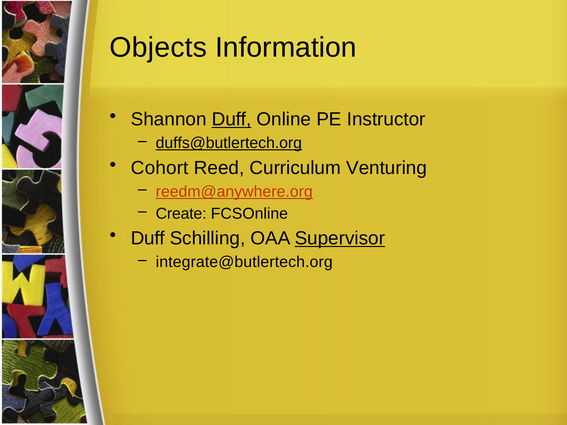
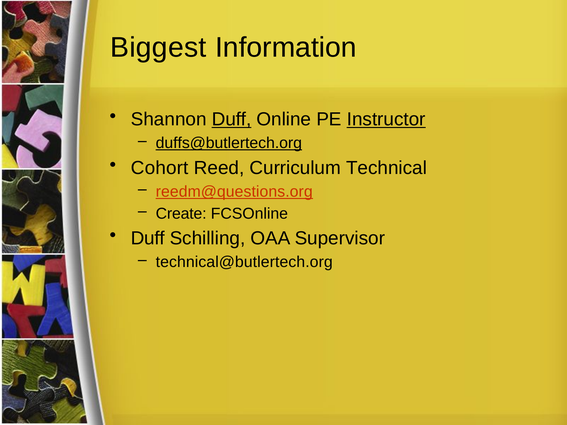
Objects: Objects -> Biggest (158, 47)
Instructor underline: none -> present (386, 119)
Venturing: Venturing -> Technical (387, 168)
reedm@anywhere.org: reedm@anywhere.org -> reedm@questions.org (234, 192)
Supervisor underline: present -> none (340, 239)
integrate@butlertech.org: integrate@butlertech.org -> technical@butlertech.org (244, 262)
